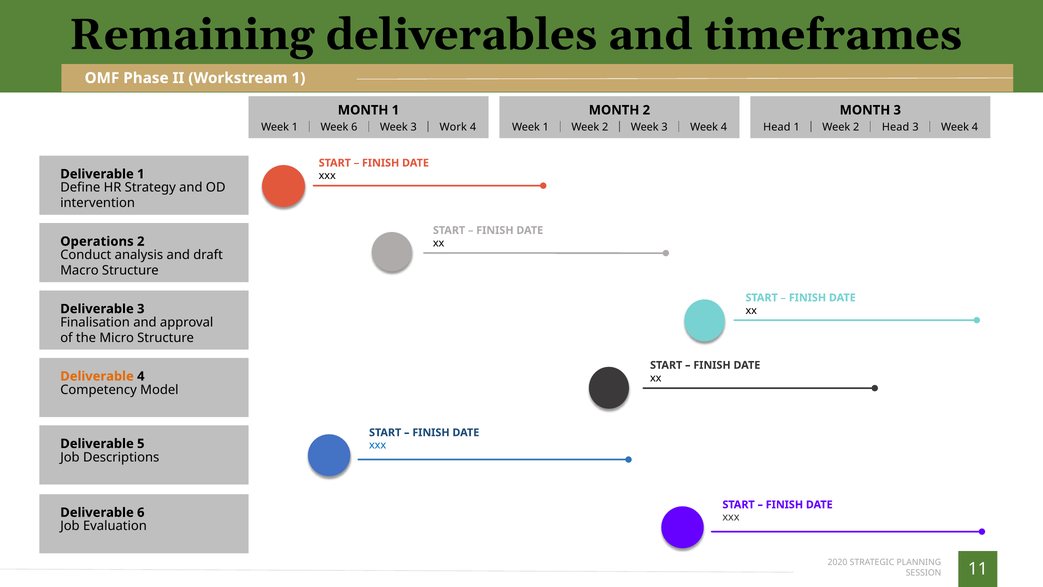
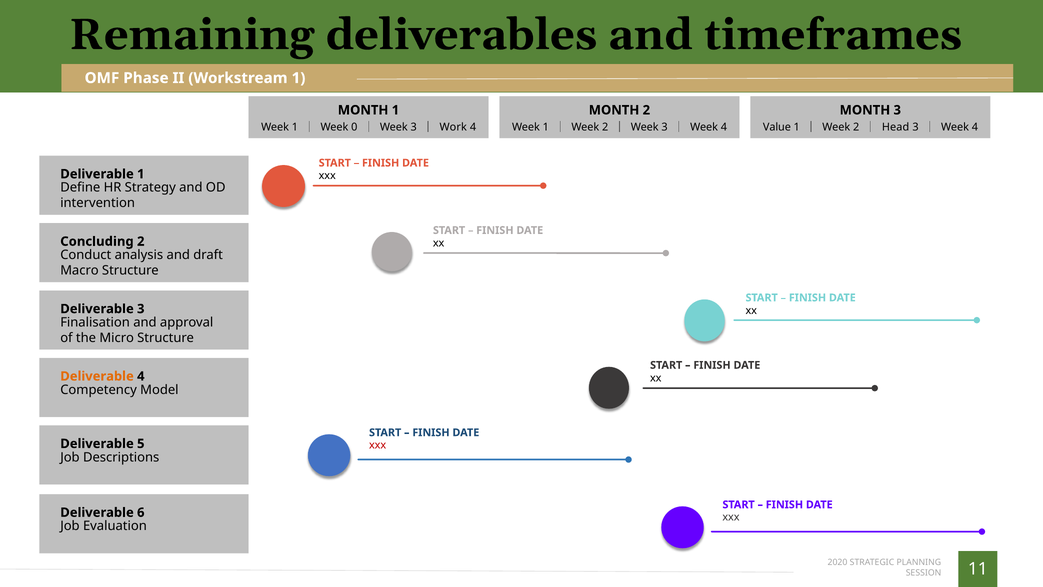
Week 6: 6 -> 0 (354, 127)
Head: Head -> Value (777, 127)
Operations: Operations -> Concluding (97, 241)
xxx colour: blue -> red (378, 445)
